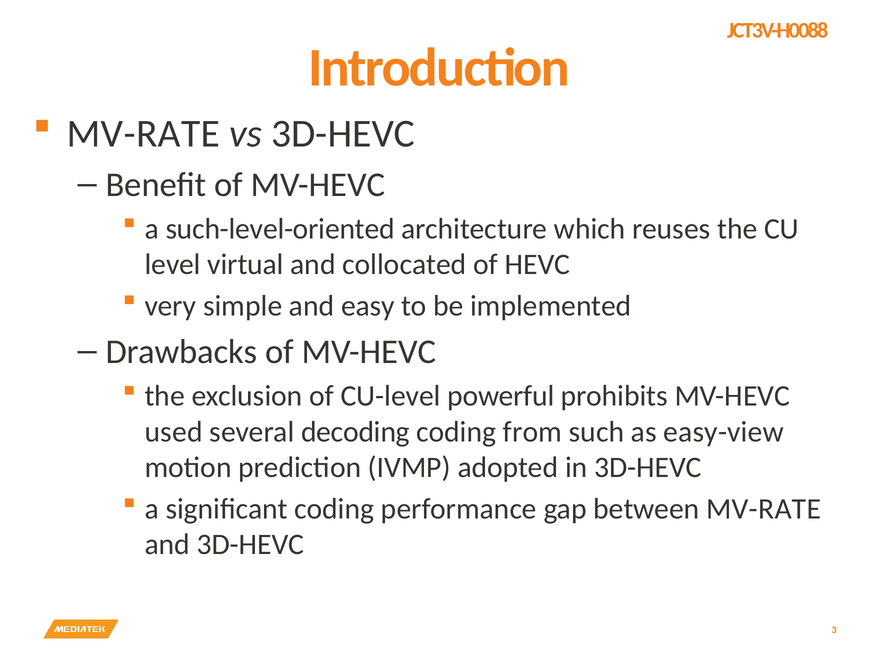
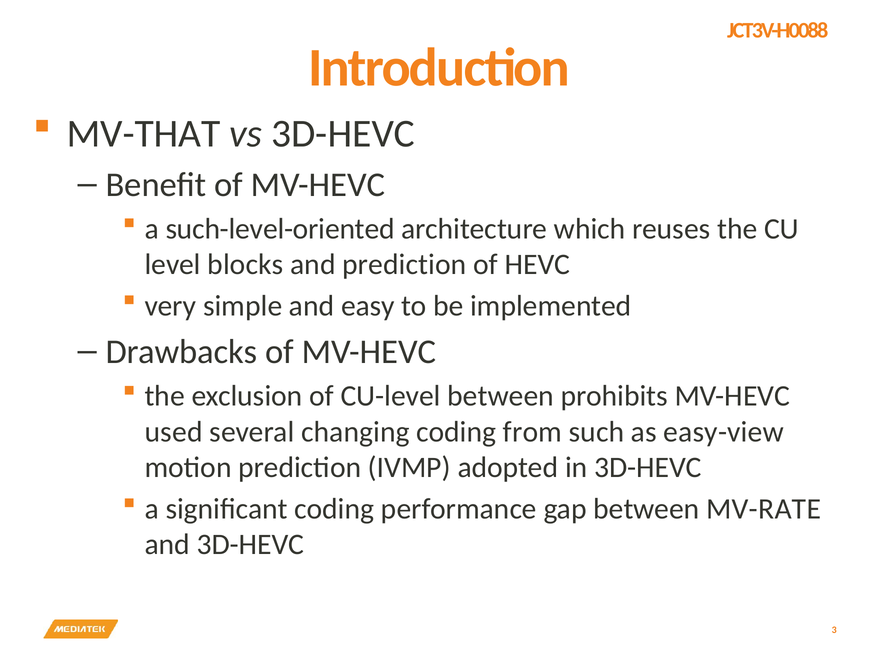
MV-RATE: MV-RATE -> MV-THAT (144, 133)
virtual: virtual -> blocks (245, 264)
and collocated: collocated -> prediction (404, 264)
CU-level powerful: powerful -> between (501, 396)
decoding: decoding -> changing (355, 431)
